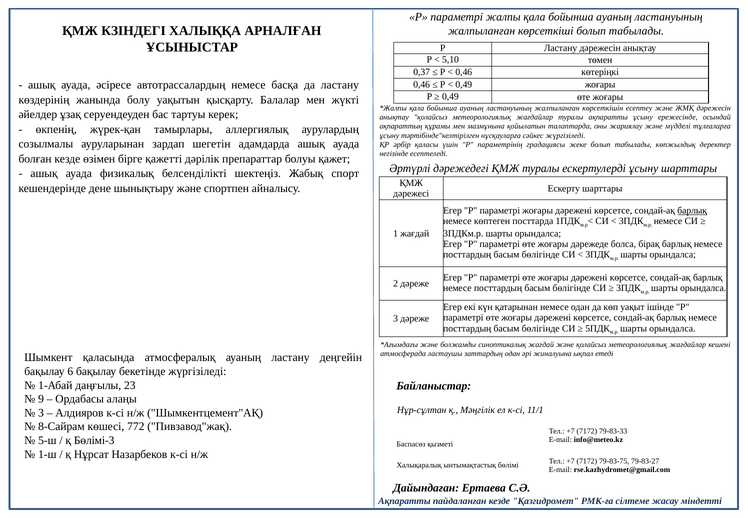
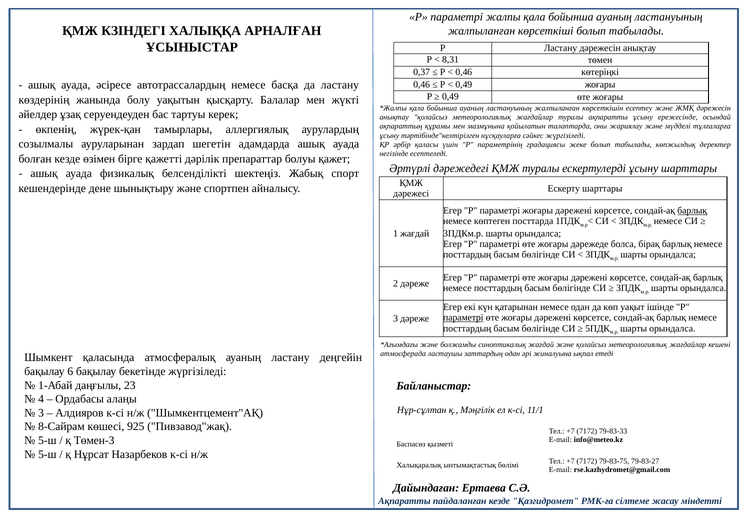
5,10: 5,10 -> 8,31 (451, 60)
параметрі underline: none -> present (463, 318)
9: 9 -> 4 (41, 399)
772: 772 -> 925 (136, 427)
Бөлімі-3: Бөлімі-3 -> Төмен-3 (94, 440)
1-ш: 1-ш -> 5-ш (47, 454)
